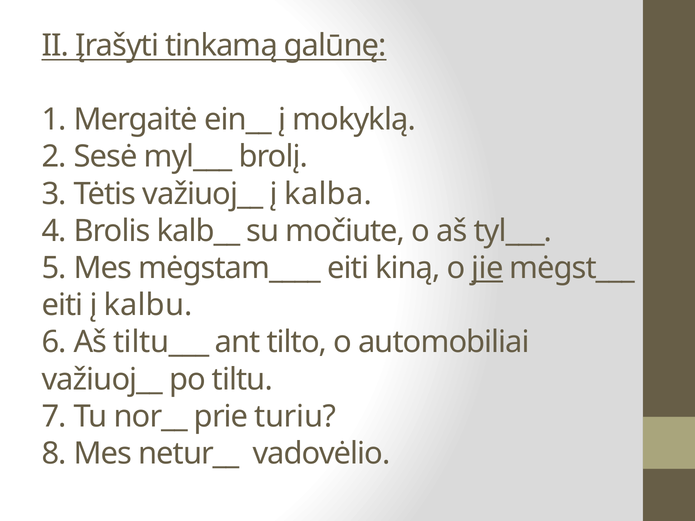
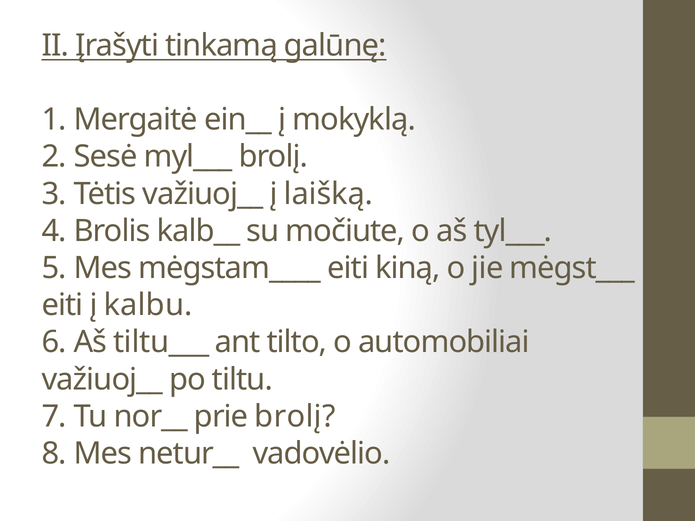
kalba: kalba -> laišką (328, 194)
jie underline: present -> none (487, 268)
prie turiu: turiu -> brolį (295, 417)
